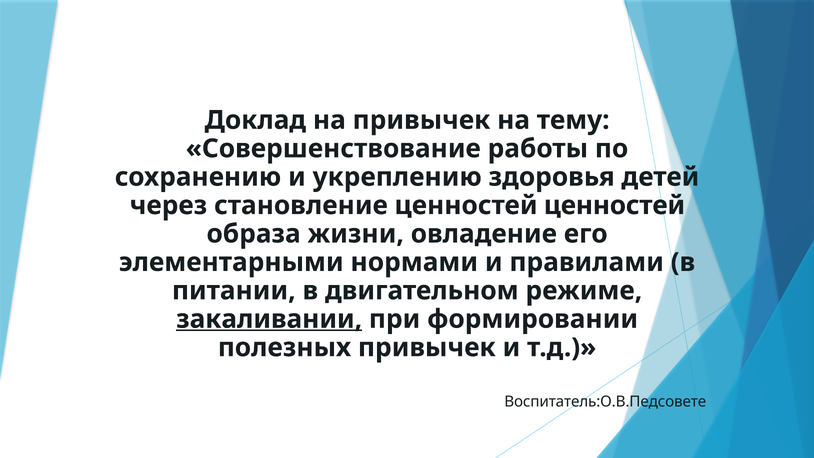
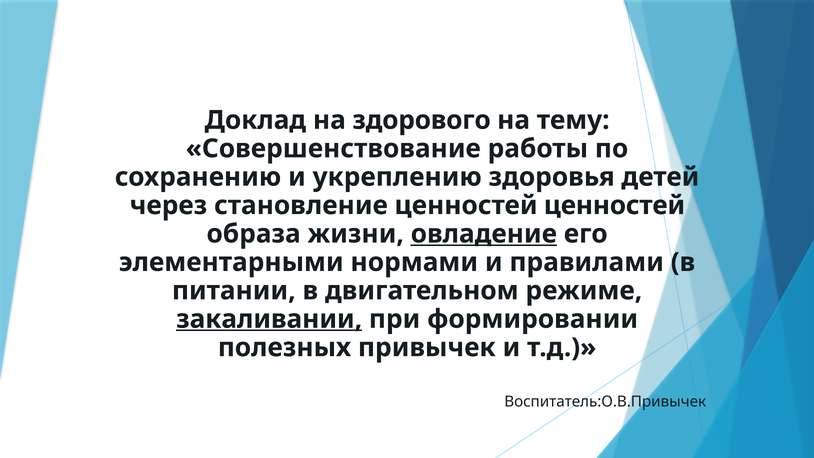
на привычек: привычек -> здорового (422, 120)
овладение underline: none -> present (484, 234)
Воспитатель:О.В.Педсовете: Воспитатель:О.В.Педсовете -> Воспитатель:О.В.Привычек (605, 402)
